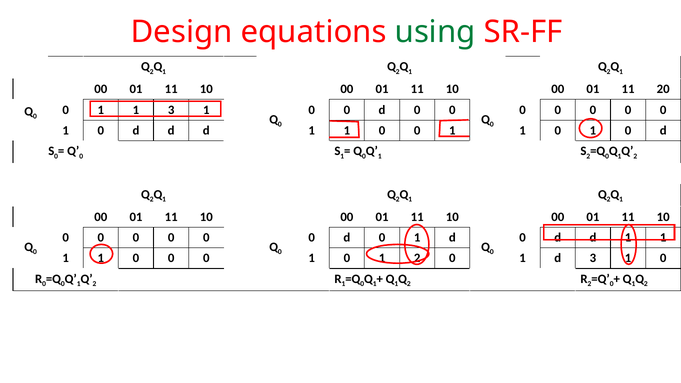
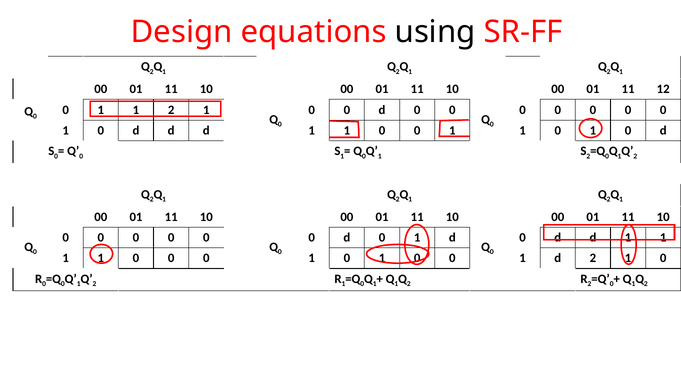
using colour: green -> black (435, 32)
20: 20 -> 12 (663, 89)
1 3: 3 -> 2 (171, 110)
2: 2 -> 0 (417, 258)
d 3: 3 -> 2 (593, 258)
